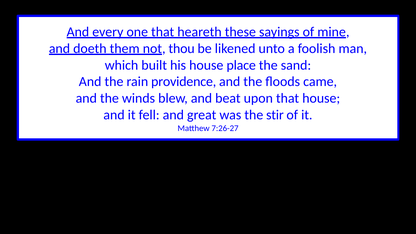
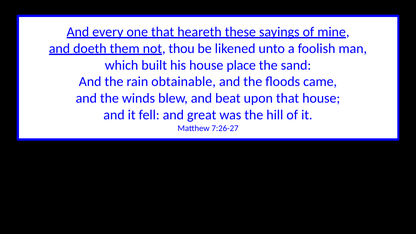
providence: providence -> obtainable (184, 82)
stir: stir -> hill (275, 115)
